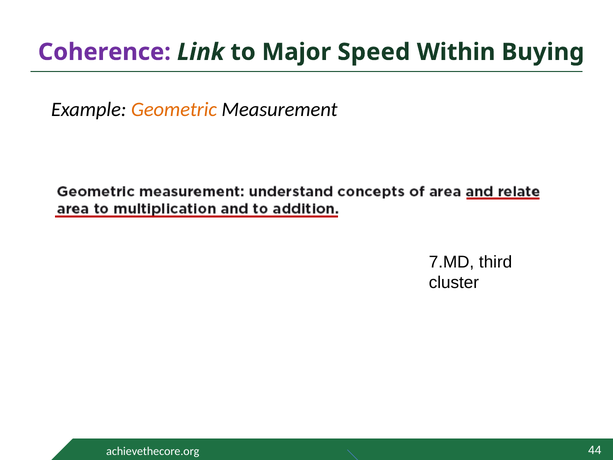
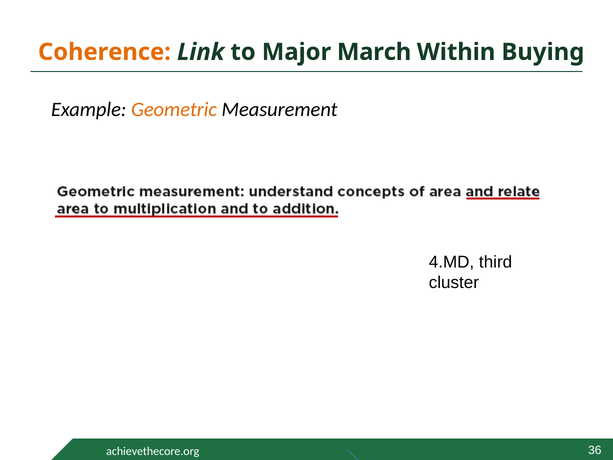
Coherence colour: purple -> orange (104, 52)
Speed: Speed -> March (374, 52)
7.MD: 7.MD -> 4.MD (452, 262)
44: 44 -> 36 (595, 450)
